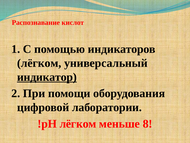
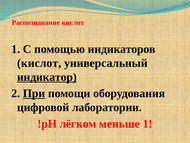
лёгком: лёгком -> кислот (39, 63)
При underline: none -> present (34, 93)
меньше 8: 8 -> 1 (148, 123)
